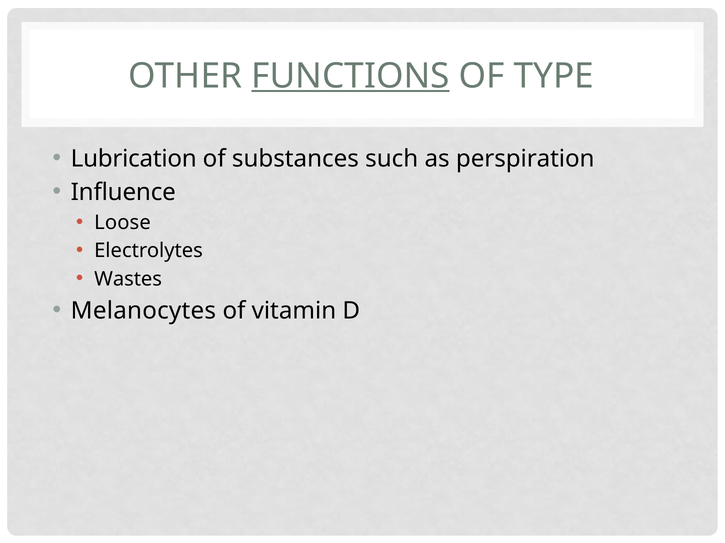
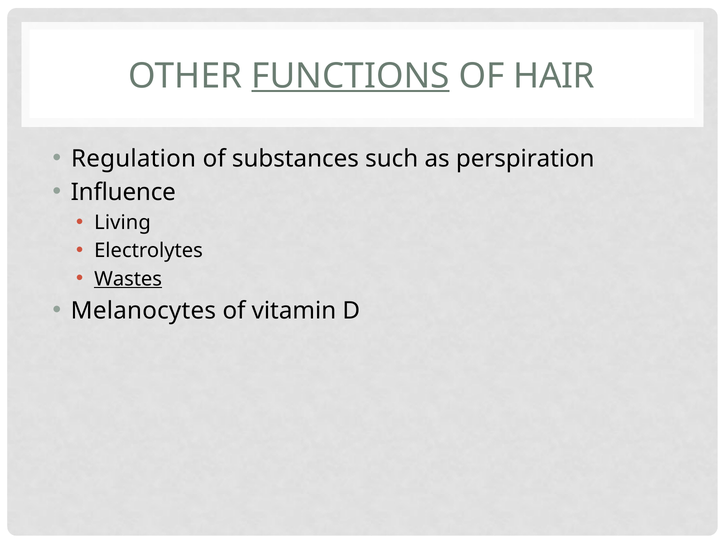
TYPE: TYPE -> HAIR (554, 76)
Lubrication: Lubrication -> Regulation (133, 159)
Loose: Loose -> Living (123, 223)
Wastes underline: none -> present (128, 279)
